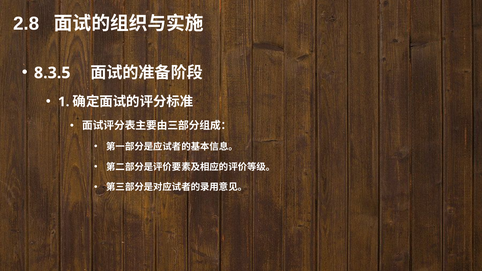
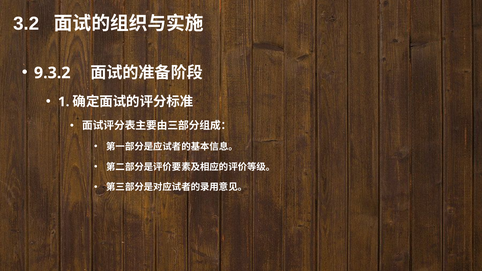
2.8: 2.8 -> 3.2 (26, 24)
8.3.5: 8.3.5 -> 9.3.2 (52, 73)
